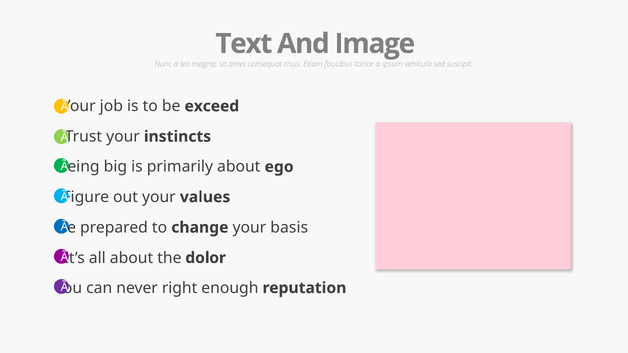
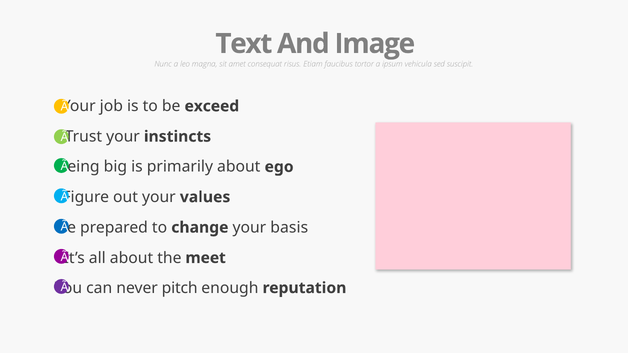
dolor: dolor -> meet (206, 258)
right: right -> pitch (180, 288)
